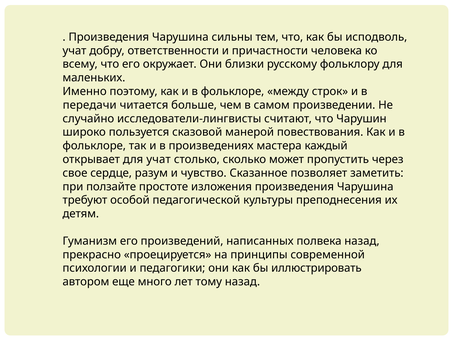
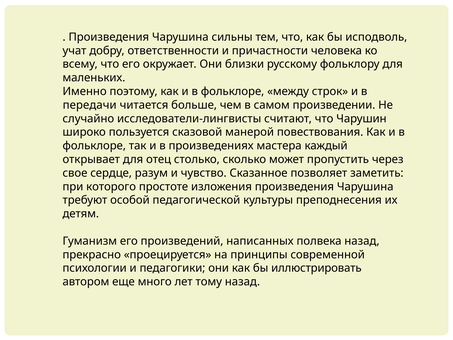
для учат: учат -> отец (159, 159)
ползайте: ползайте -> которого (111, 186)
